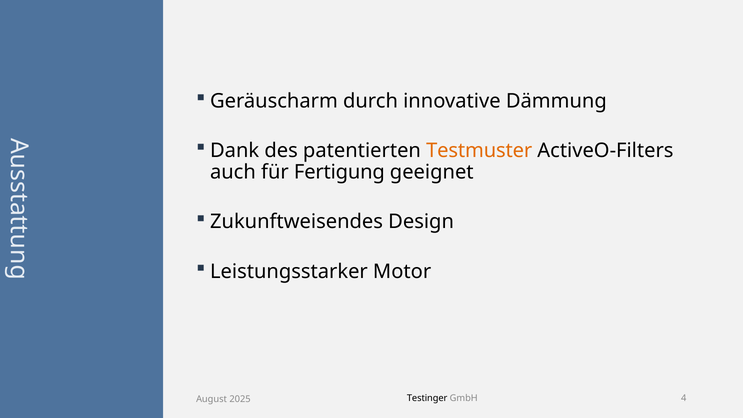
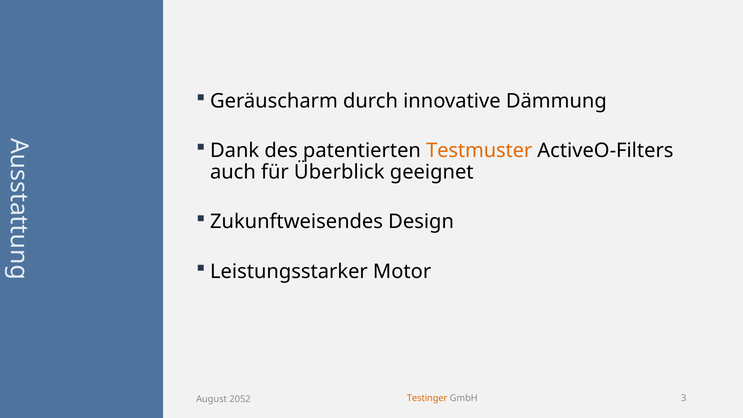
Fertigung: Fertigung -> Überblick (339, 172)
Testinger colour: black -> orange (427, 398)
4: 4 -> 3 (684, 398)
2025: 2025 -> 2052 (240, 399)
